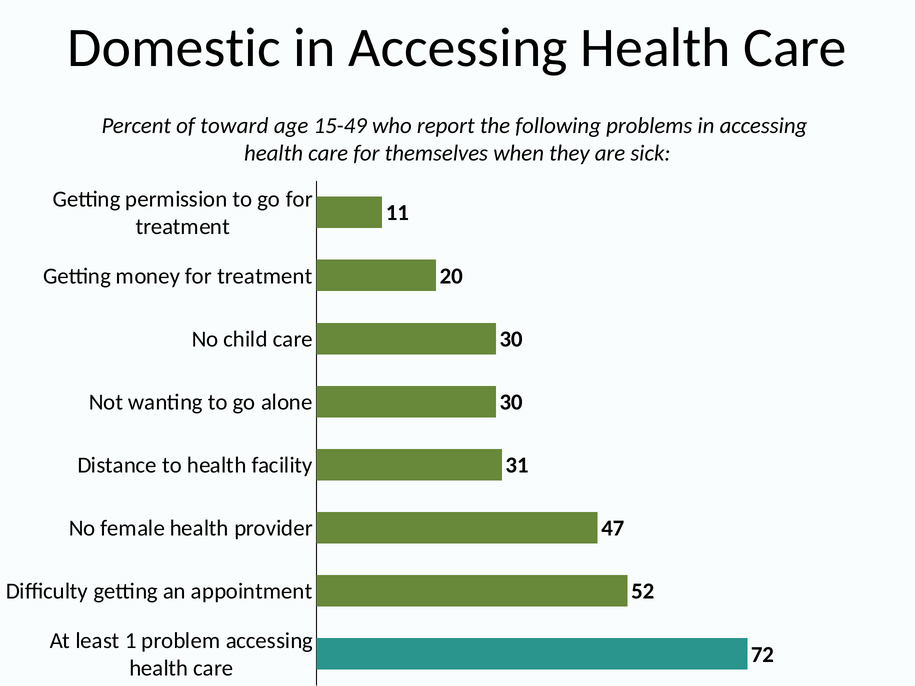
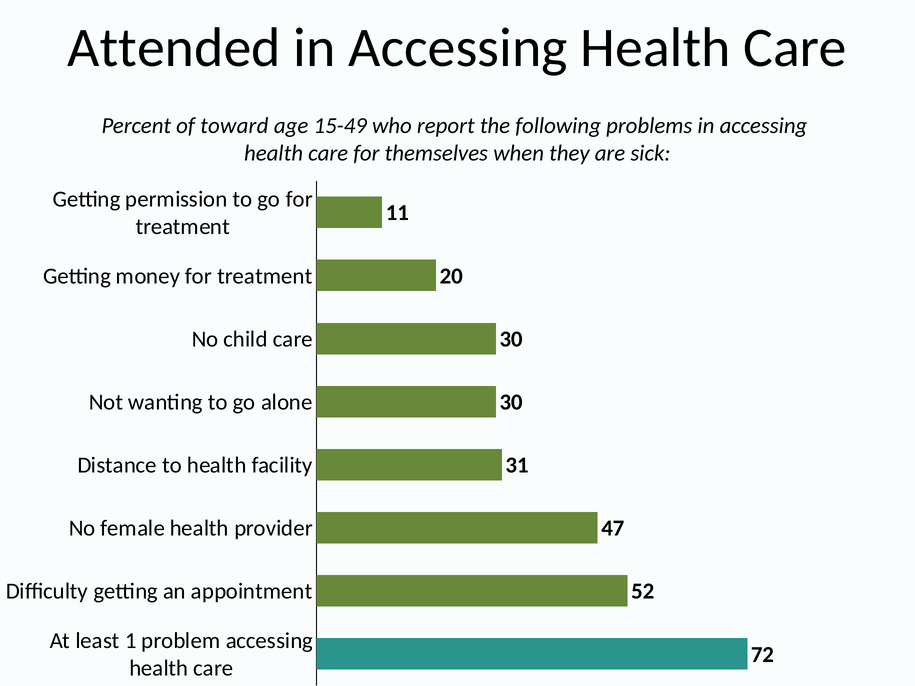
Domestic: Domestic -> Attended (174, 48)
